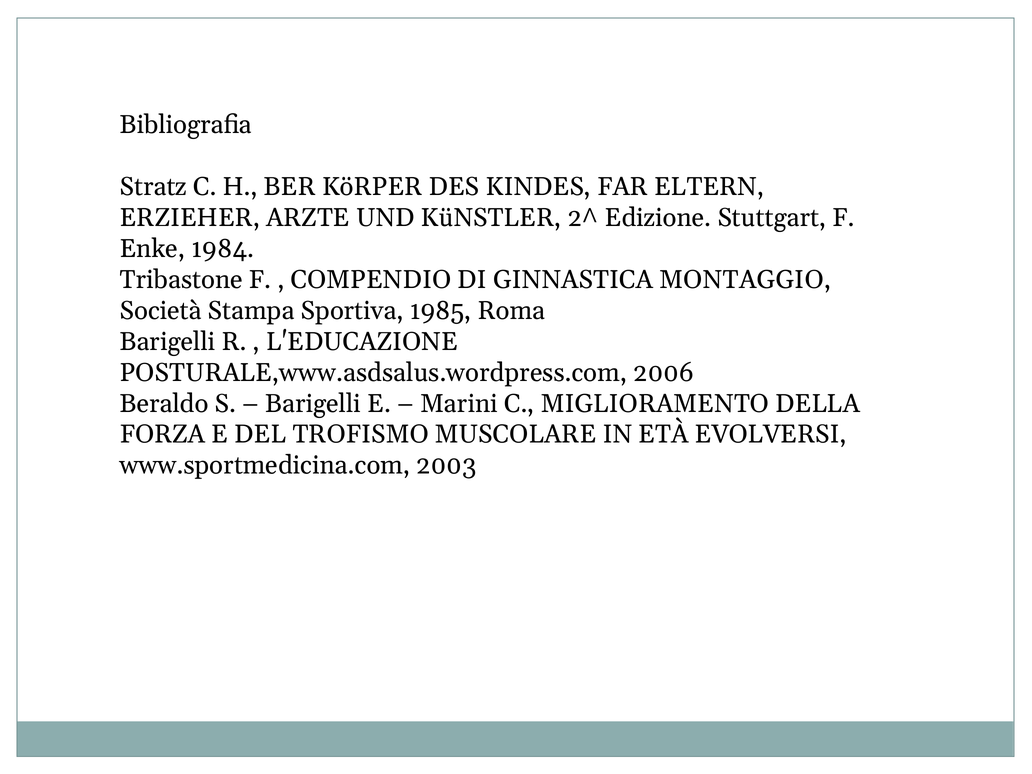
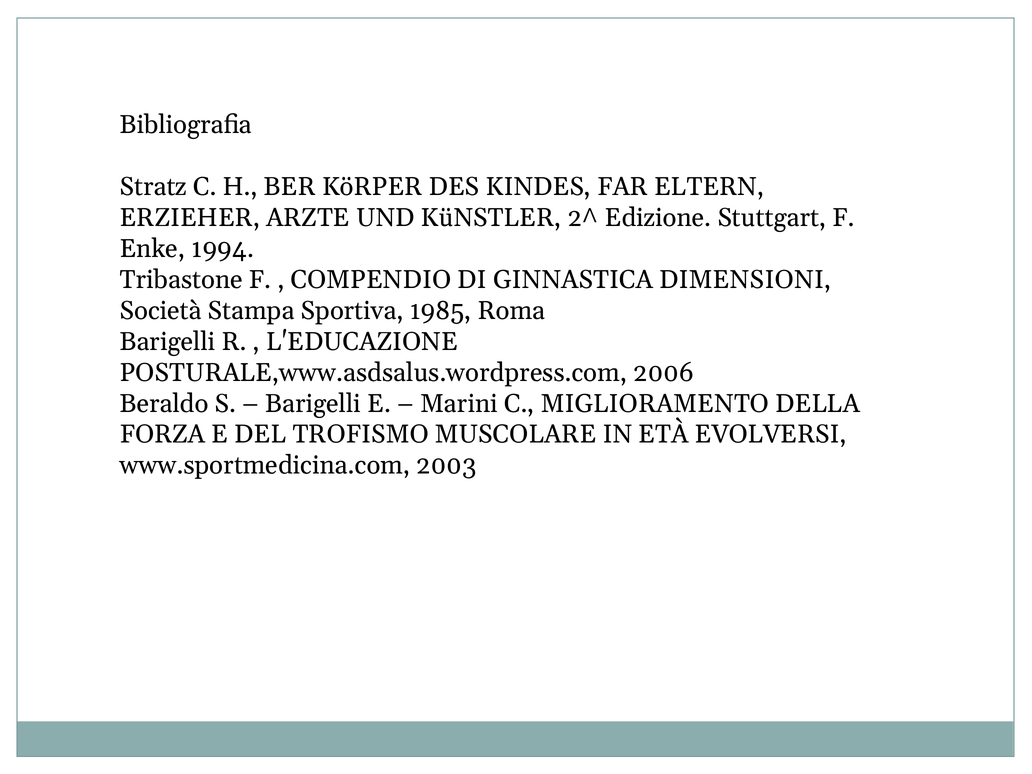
1984: 1984 -> 1994 (223, 249)
MONTAGGIO: MONTAGGIO -> DIMENSIONI (745, 280)
